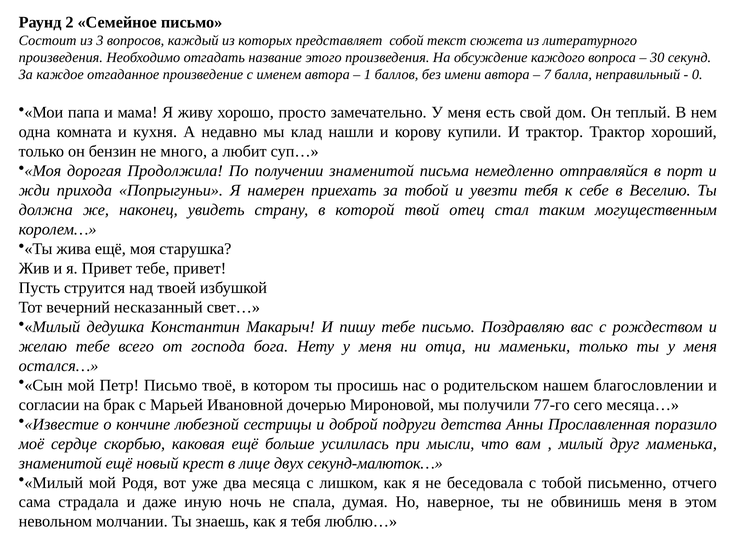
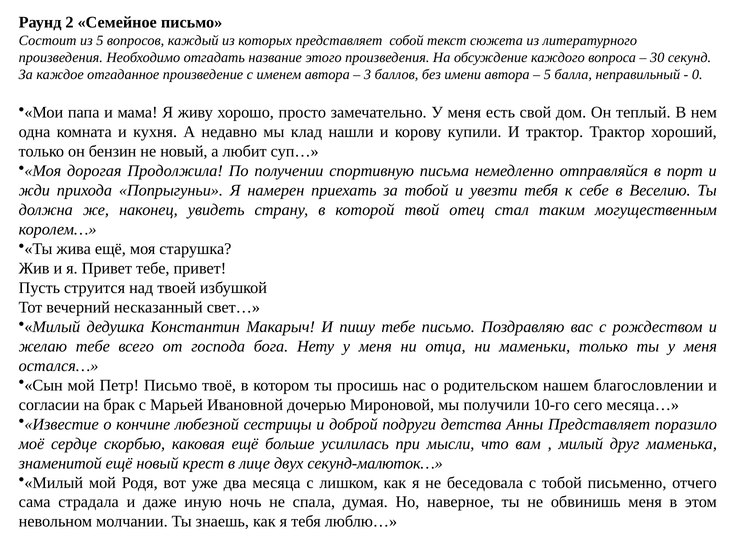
из 3: 3 -> 5 (100, 41)
1: 1 -> 3 (368, 75)
7: 7 -> 5 (547, 75)
не много: много -> новый (184, 152)
получении знаменитой: знаменитой -> спортивную (372, 171)
77-го: 77-го -> 10-го (552, 405)
Анны Прославленная: Прославленная -> Представляет (599, 424)
